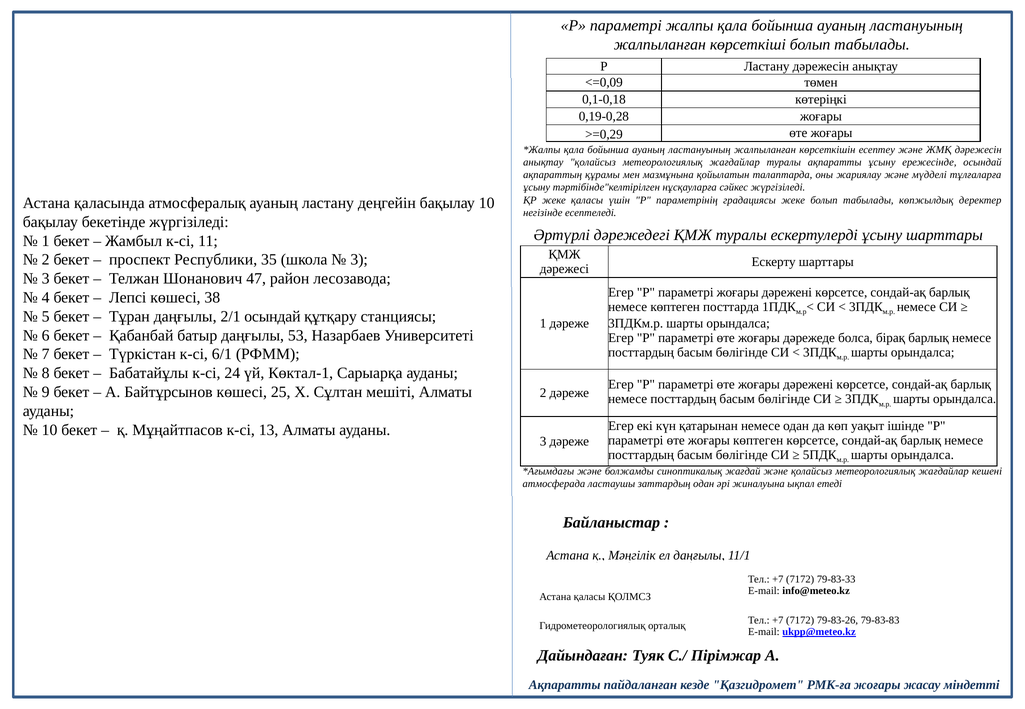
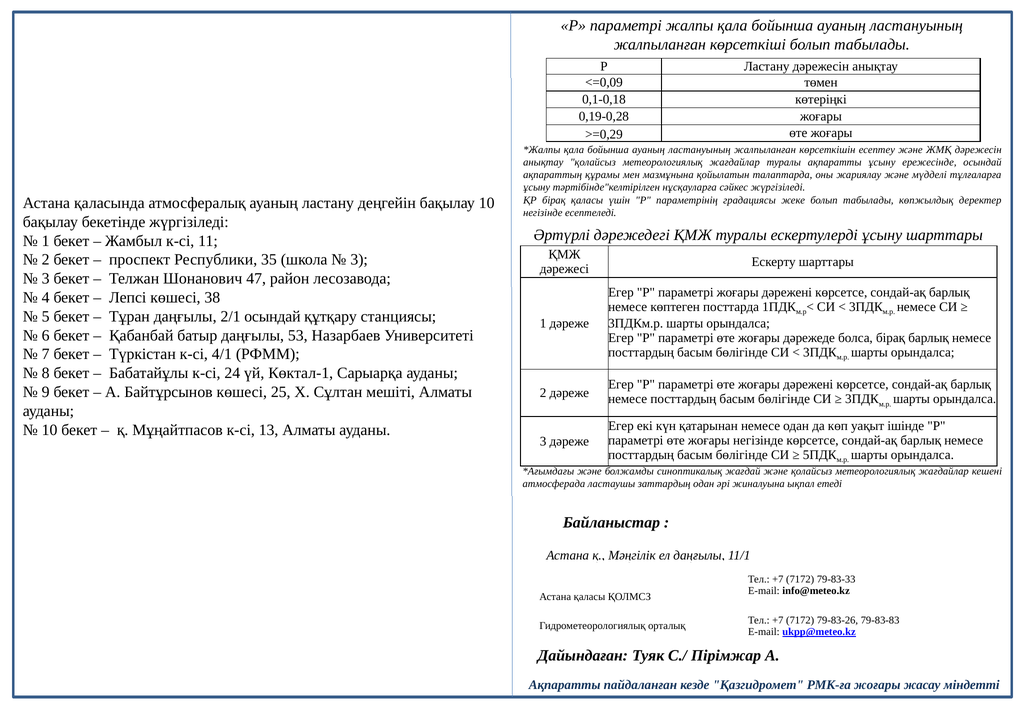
ҚР жеке: жеке -> бірақ (554, 200)
6/1: 6/1 -> 4/1 (222, 355)
жоғары көптеген: көптеген -> негізінде (758, 441)
